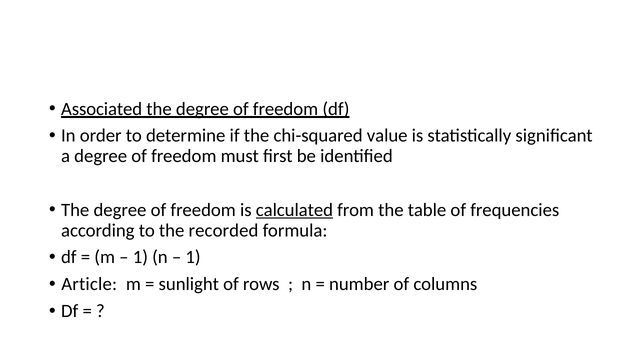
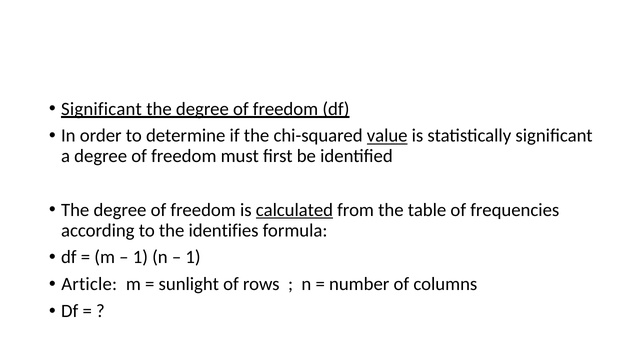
Associated: Associated -> Significant (101, 109)
value underline: none -> present (387, 136)
recorded: recorded -> identifies (224, 230)
